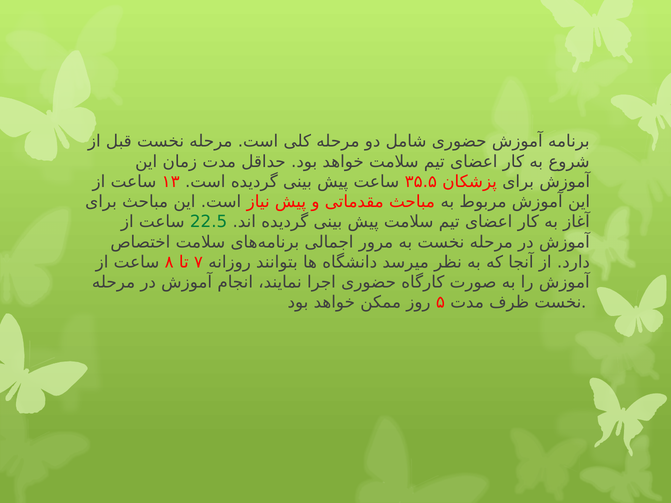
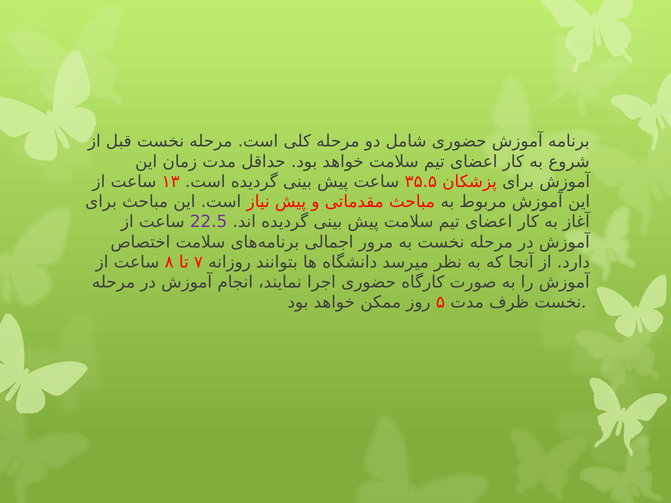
22.5 colour: green -> purple (209, 222)
